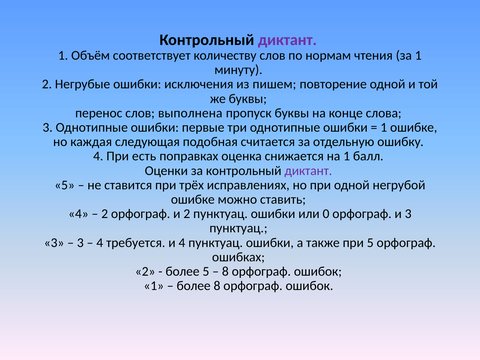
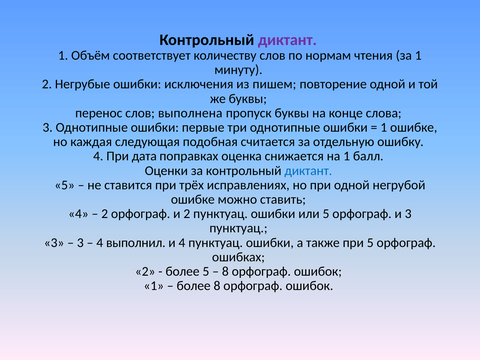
есть: есть -> дата (144, 156)
диктант colour: purple -> blue (308, 171)
или 0: 0 -> 5 (326, 214)
требуется: требуется -> выполнил (136, 243)
